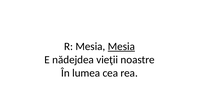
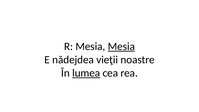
lumea underline: none -> present (86, 73)
